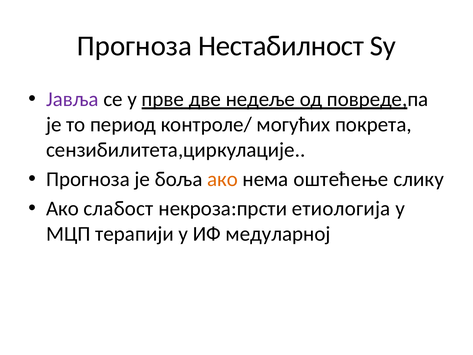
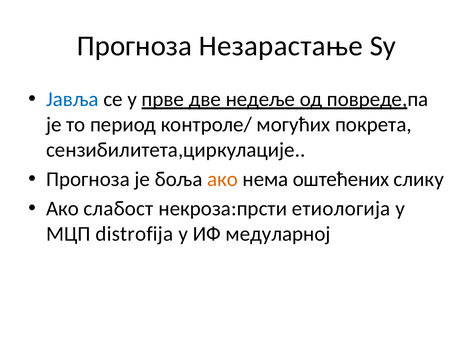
Нестабилност: Нестабилност -> Незарастање (281, 46)
Јавља colour: purple -> blue (72, 99)
оштећење: оштећење -> оштећених (341, 179)
терапији: терапији -> distrofija (134, 234)
